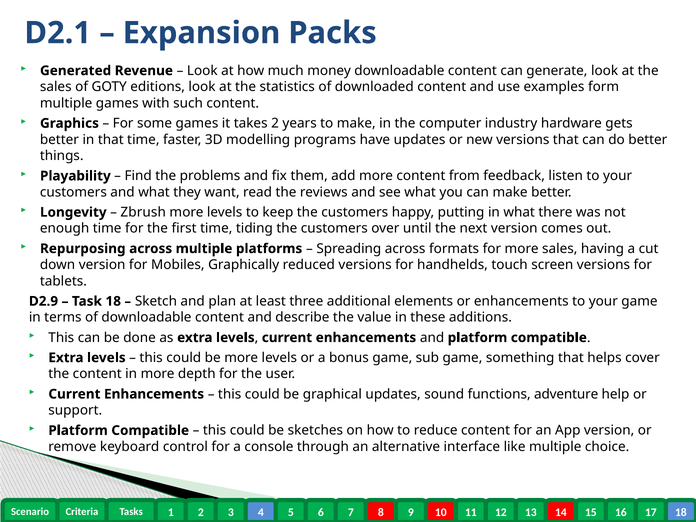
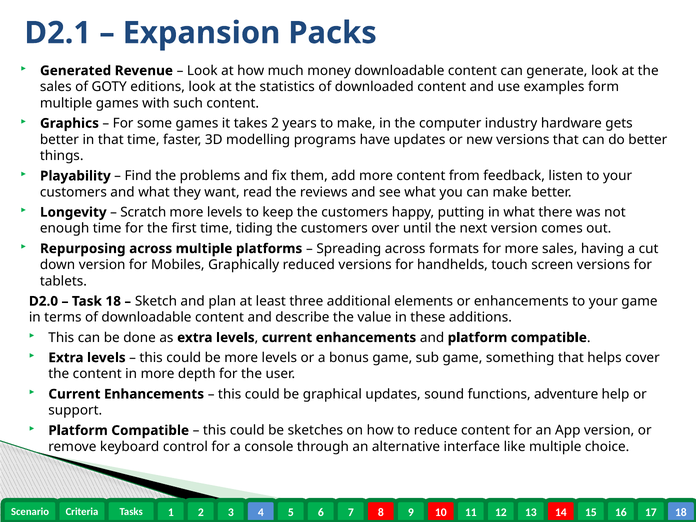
Zbrush: Zbrush -> Scratch (143, 212)
D2.9: D2.9 -> D2.0 (43, 301)
